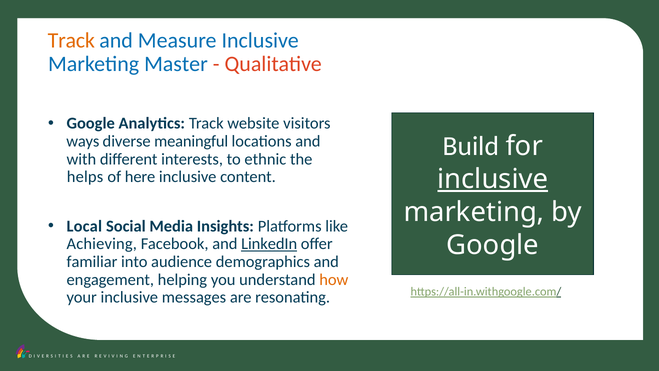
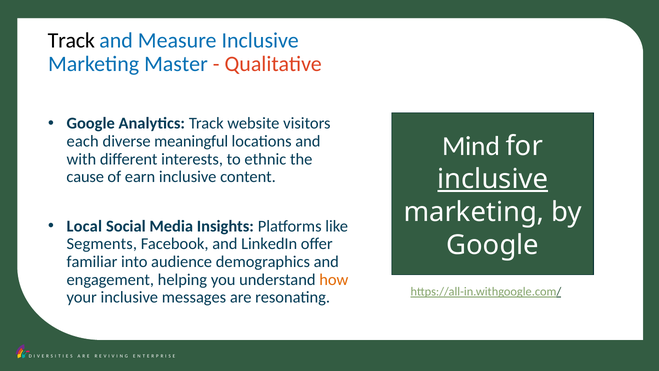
Track colour: orange -> black (71, 40)
ways: ways -> each (83, 141)
Build: Build -> Mind (471, 146)
helps: helps -> cause (85, 177)
here: here -> earn (140, 177)
Achieving: Achieving -> Segments (102, 244)
LinkedIn underline: present -> none (269, 244)
